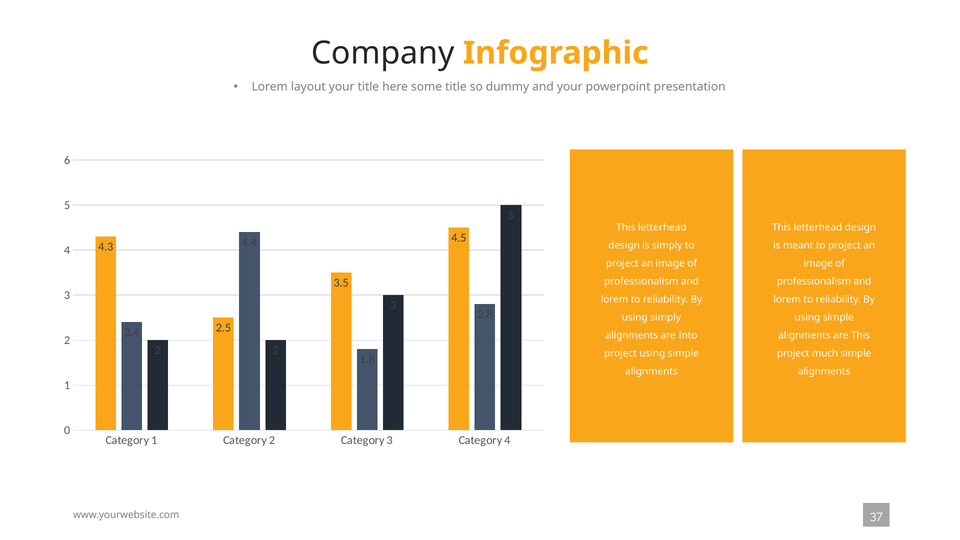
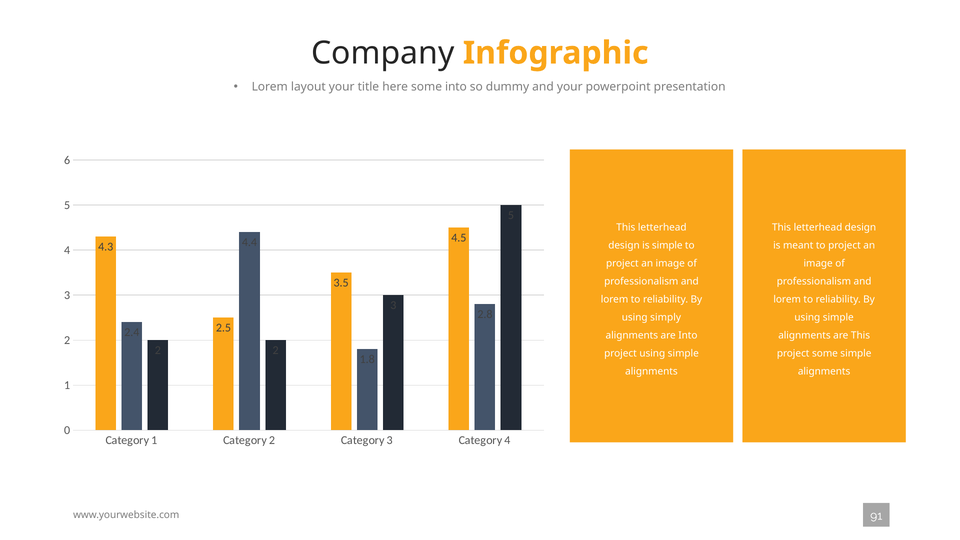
some title: title -> into (456, 87)
is simply: simply -> simple (667, 246)
project much: much -> some (825, 354)
37: 37 -> 91 (876, 516)
